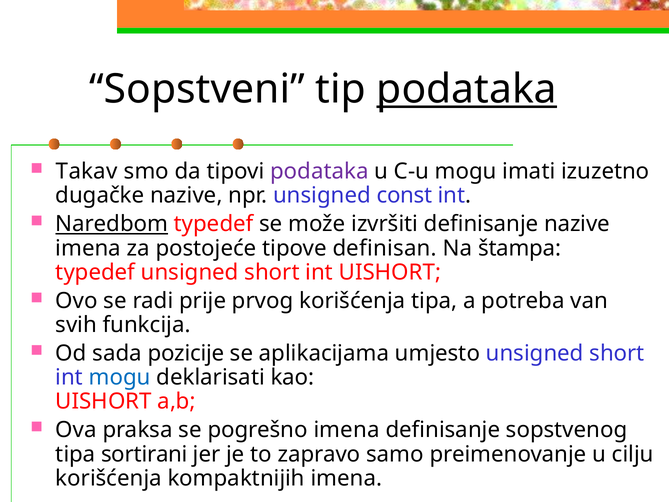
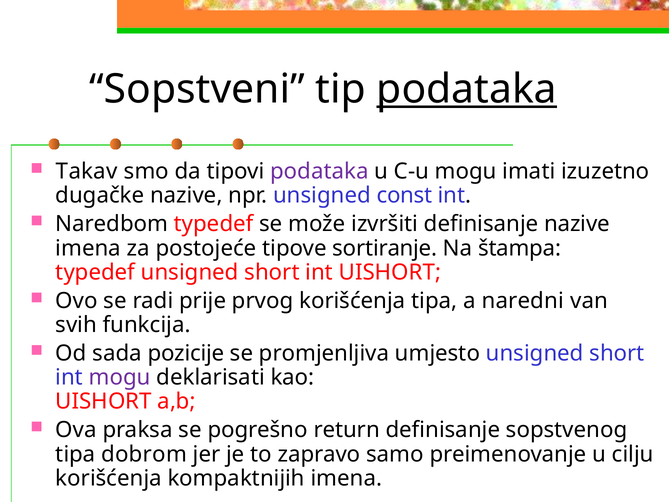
Naredbom underline: present -> none (112, 224)
definisan: definisan -> sortiranje (385, 248)
potreba: potreba -> naredni (523, 301)
aplikacijama: aplikacijama -> promjenljiva (324, 353)
mogu colour: blue -> purple (120, 377)
pogrešno imena: imena -> return (347, 430)
sortirani: sortirani -> dobrom (144, 454)
